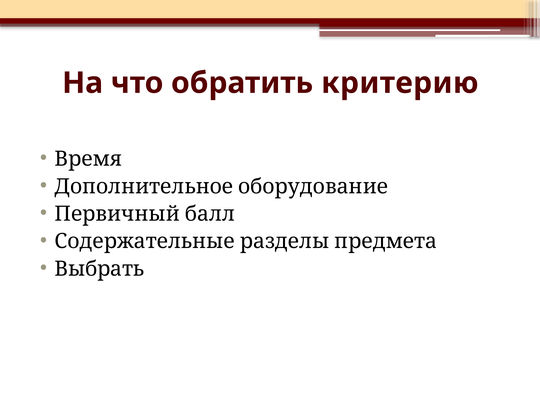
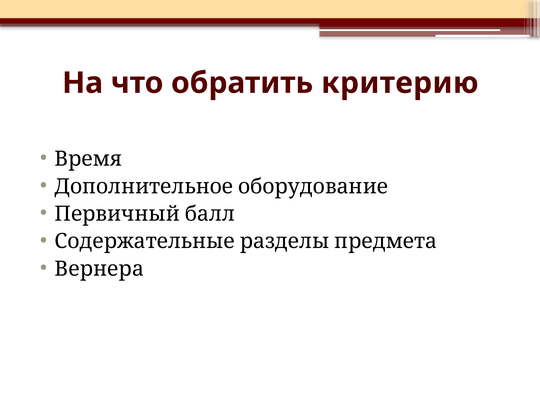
Выбрать: Выбрать -> Вернера (99, 269)
